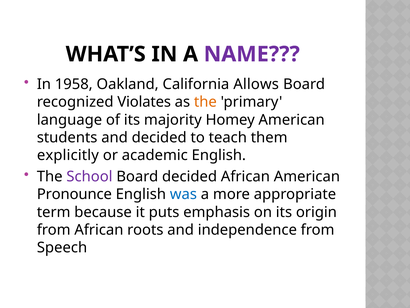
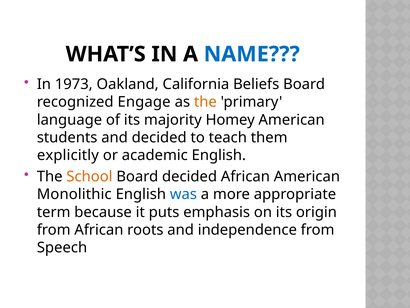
NAME colour: purple -> blue (252, 54)
1958: 1958 -> 1973 (74, 84)
Allows: Allows -> Beliefs (256, 84)
Violates: Violates -> Engage (144, 102)
School colour: purple -> orange (89, 176)
Pronounce: Pronounce -> Monolithic (74, 194)
